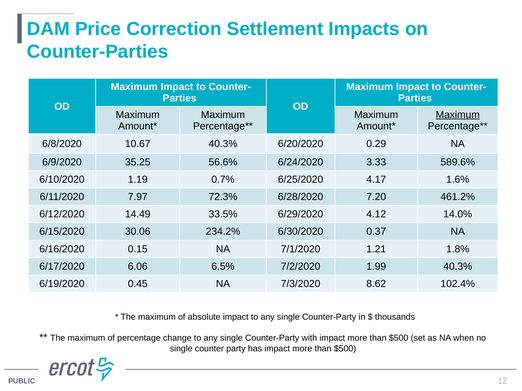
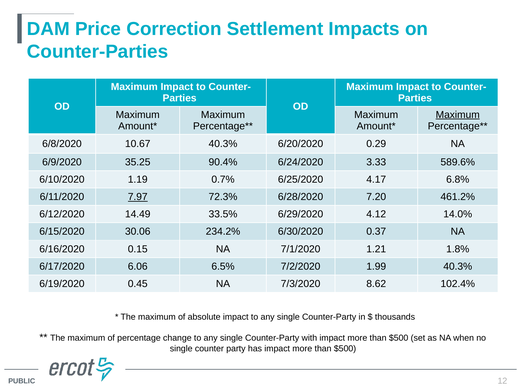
56.6%: 56.6% -> 90.4% (223, 162)
1.6%: 1.6% -> 6.8% (458, 180)
7.97 underline: none -> present (138, 197)
